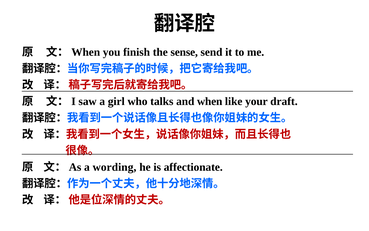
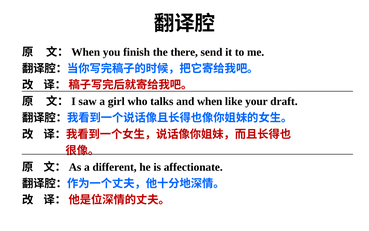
sense: sense -> there (184, 52)
wording: wording -> different (115, 167)
